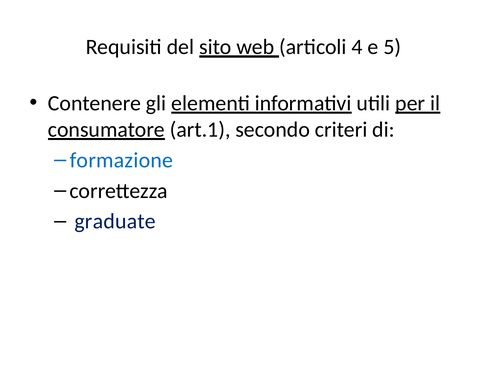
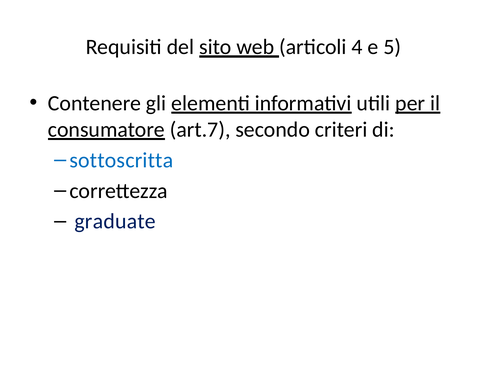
art.1: art.1 -> art.7 (200, 129)
formazione: formazione -> sottoscritta (121, 160)
